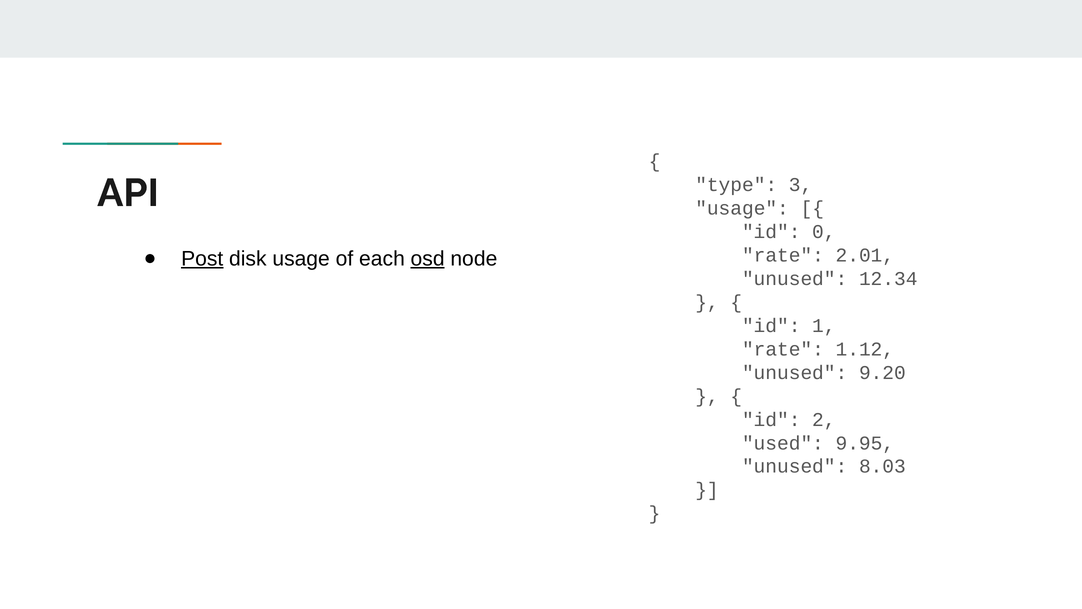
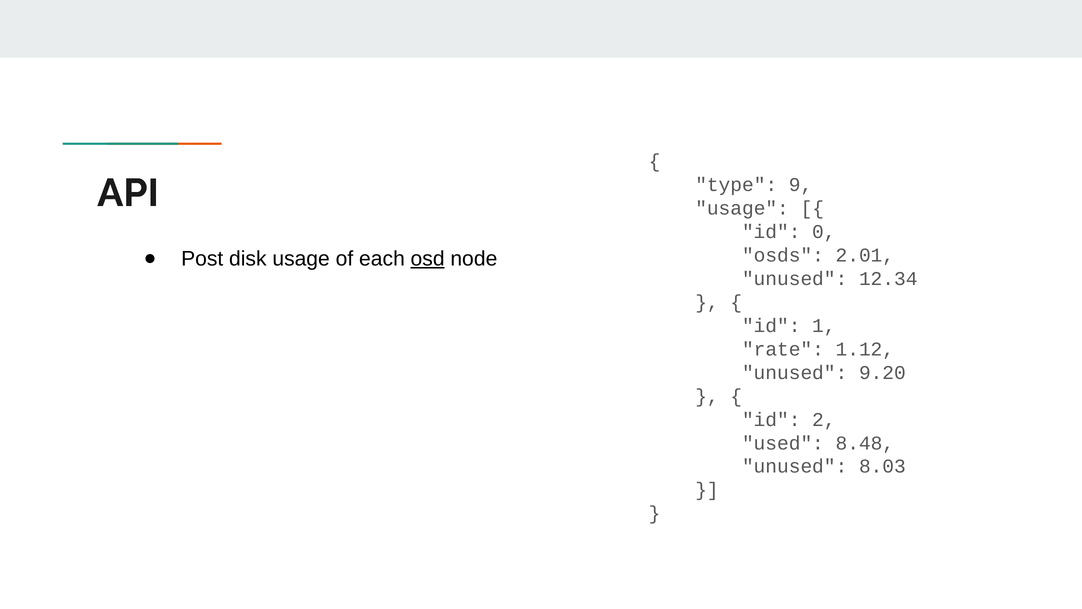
3: 3 -> 9 (801, 185)
rate: rate -> osds (783, 255)
Post underline: present -> none (202, 259)
9.95: 9.95 -> 8.48 (865, 443)
